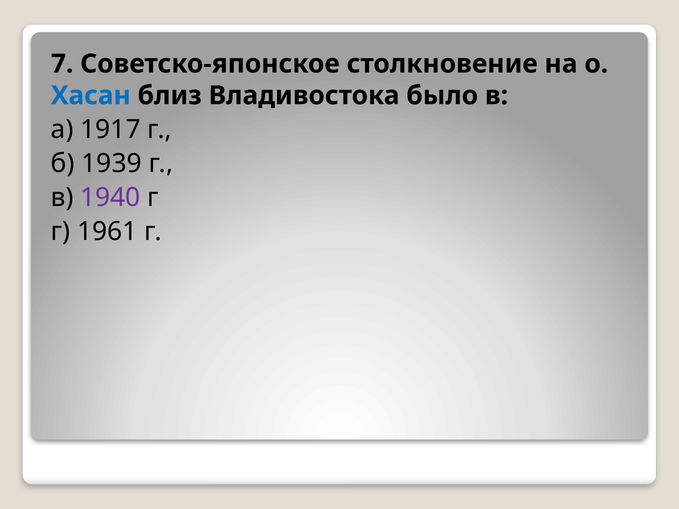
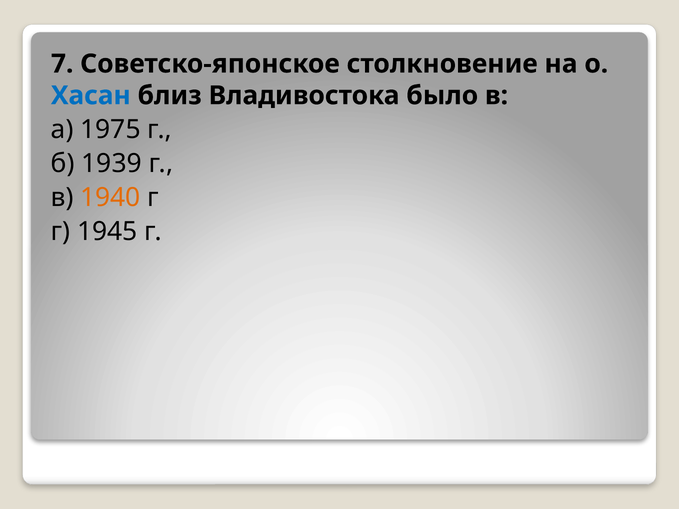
1917: 1917 -> 1975 (111, 130)
1940 colour: purple -> orange (110, 198)
1961: 1961 -> 1945 (107, 232)
